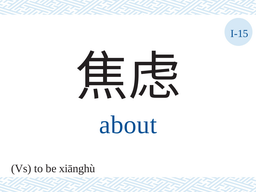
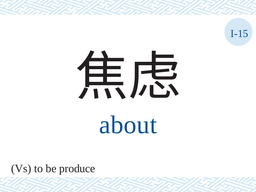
xiānghù: xiānghù -> produce (77, 168)
